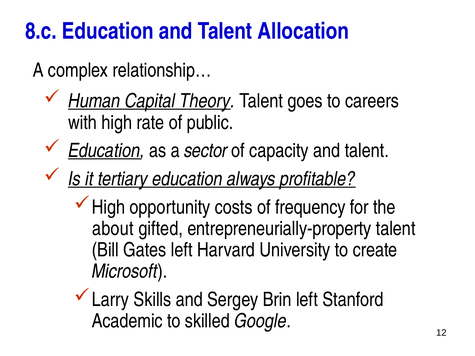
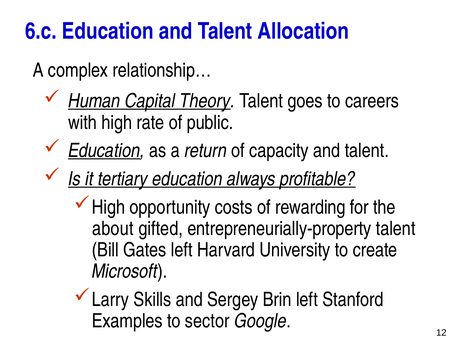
8.c: 8.c -> 6.c (41, 31)
sector: sector -> return (206, 151)
frequency: frequency -> rewarding (310, 207)
Academic: Academic -> Examples (127, 321)
skilled: skilled -> sector (207, 321)
